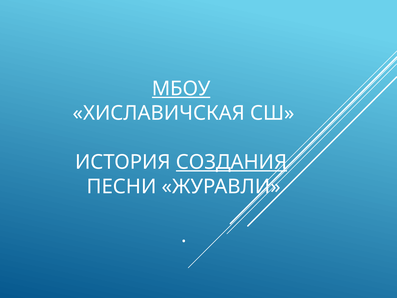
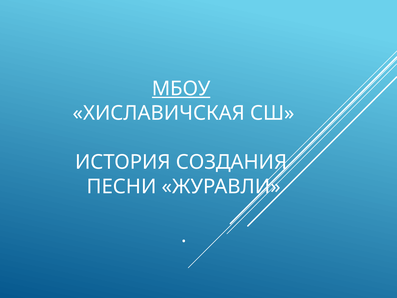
СОЗДАНИЯ underline: present -> none (231, 162)
